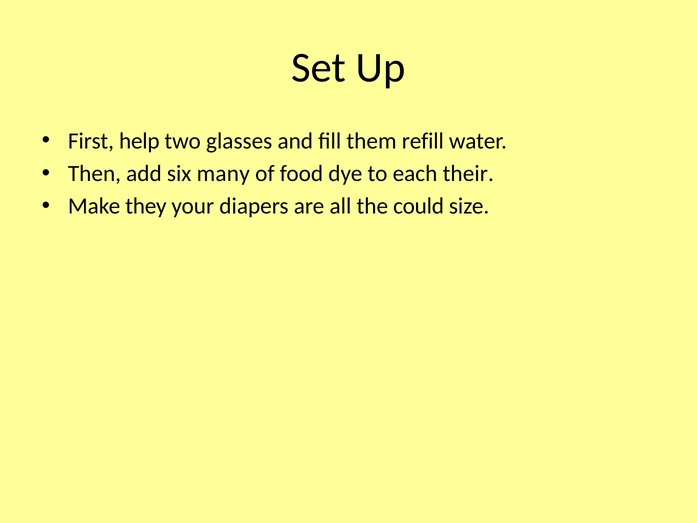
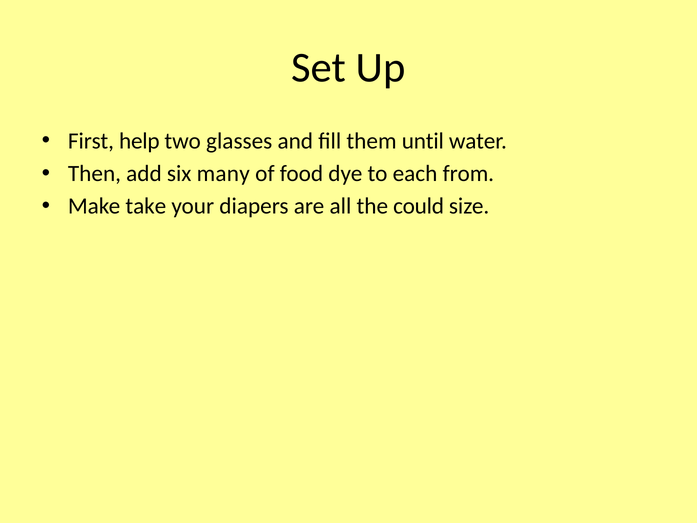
refill: refill -> until (423, 141)
their: their -> from (468, 174)
they: they -> take (146, 206)
